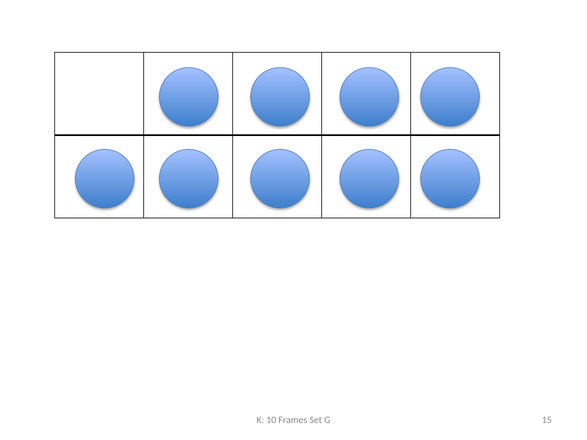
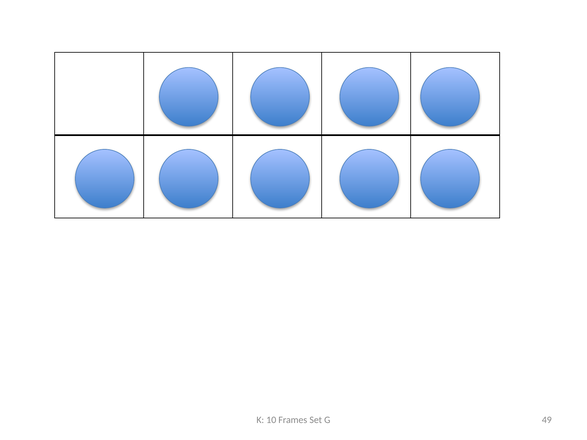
15: 15 -> 49 (547, 420)
